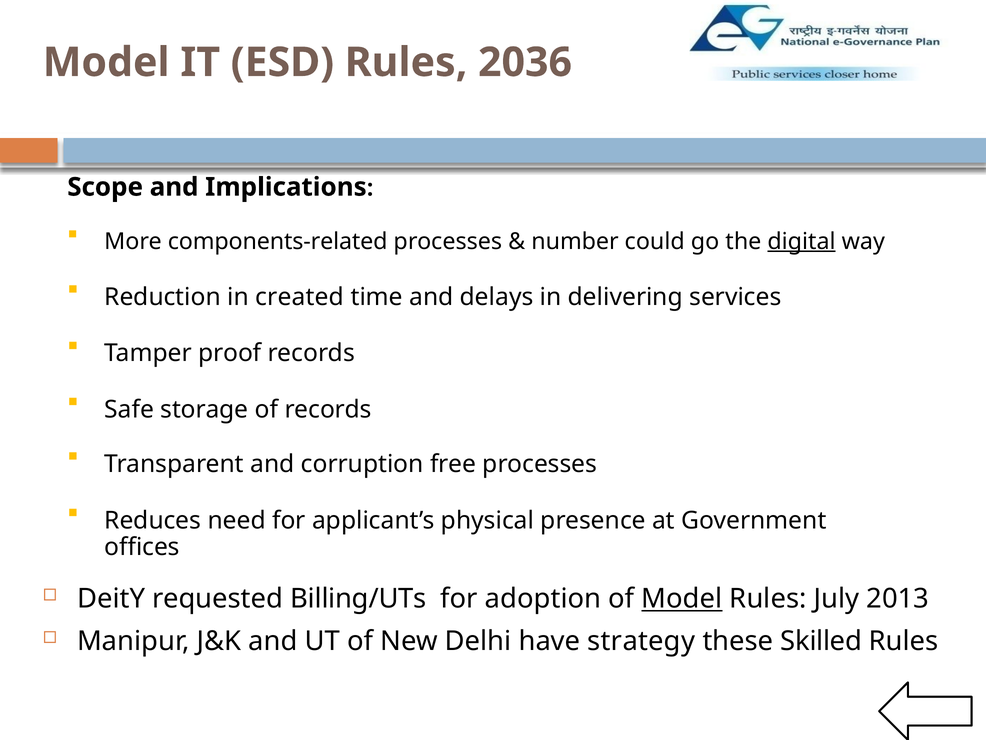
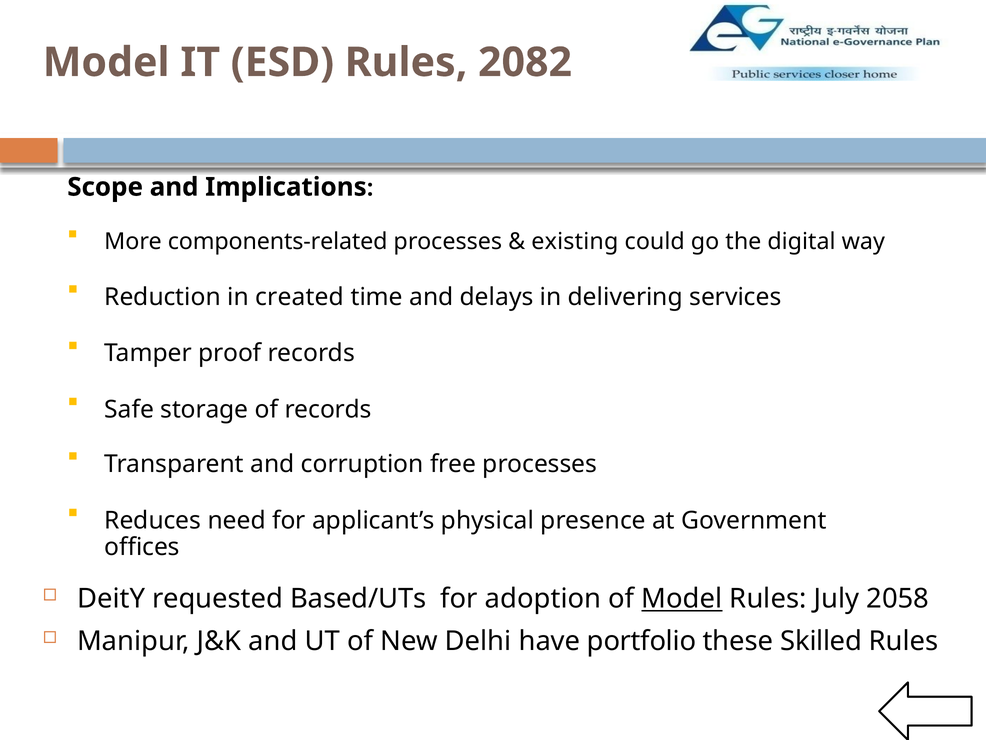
2036: 2036 -> 2082 (525, 62)
number: number -> existing (575, 241)
digital underline: present -> none (801, 241)
Billing/UTs: Billing/UTs -> Based/UTs (358, 598)
2013: 2013 -> 2058 (898, 598)
strategy: strategy -> portfolio (642, 641)
